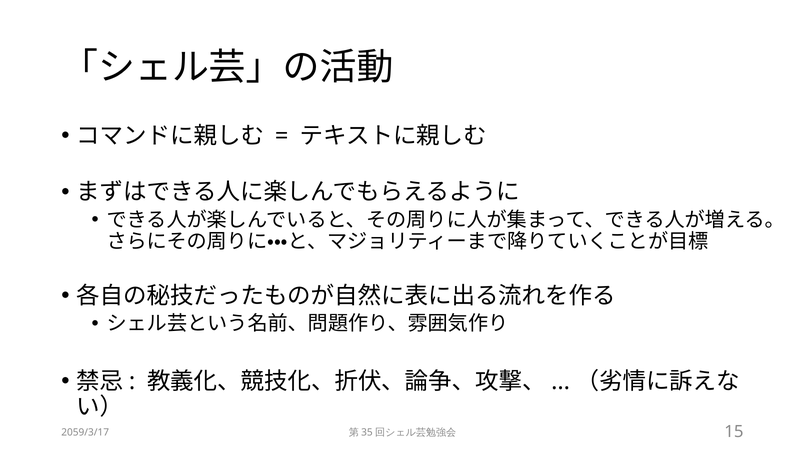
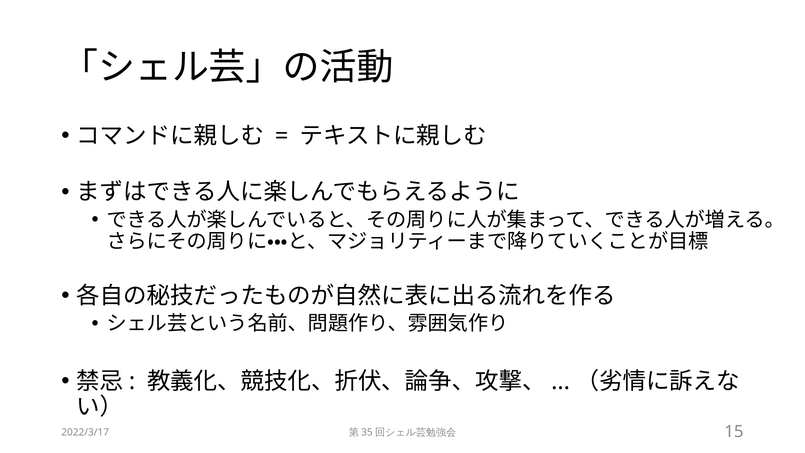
2059/3/17: 2059/3/17 -> 2022/3/17 (85, 432)
